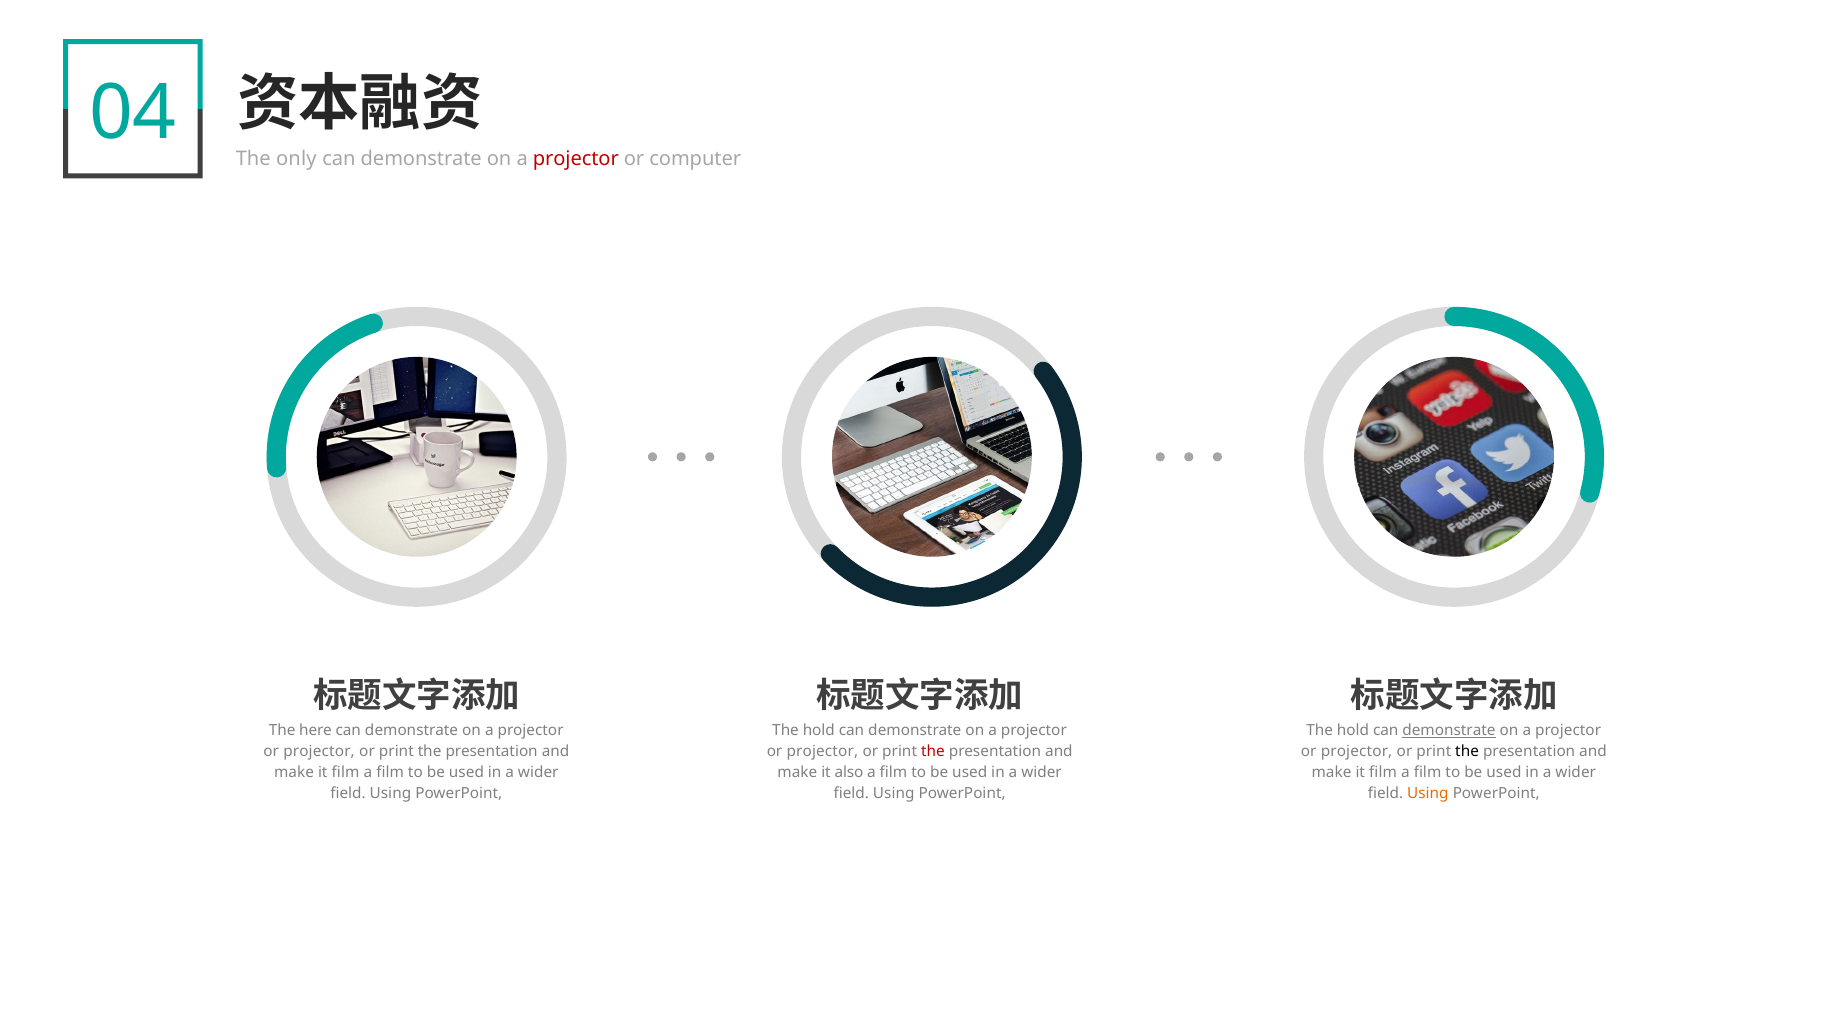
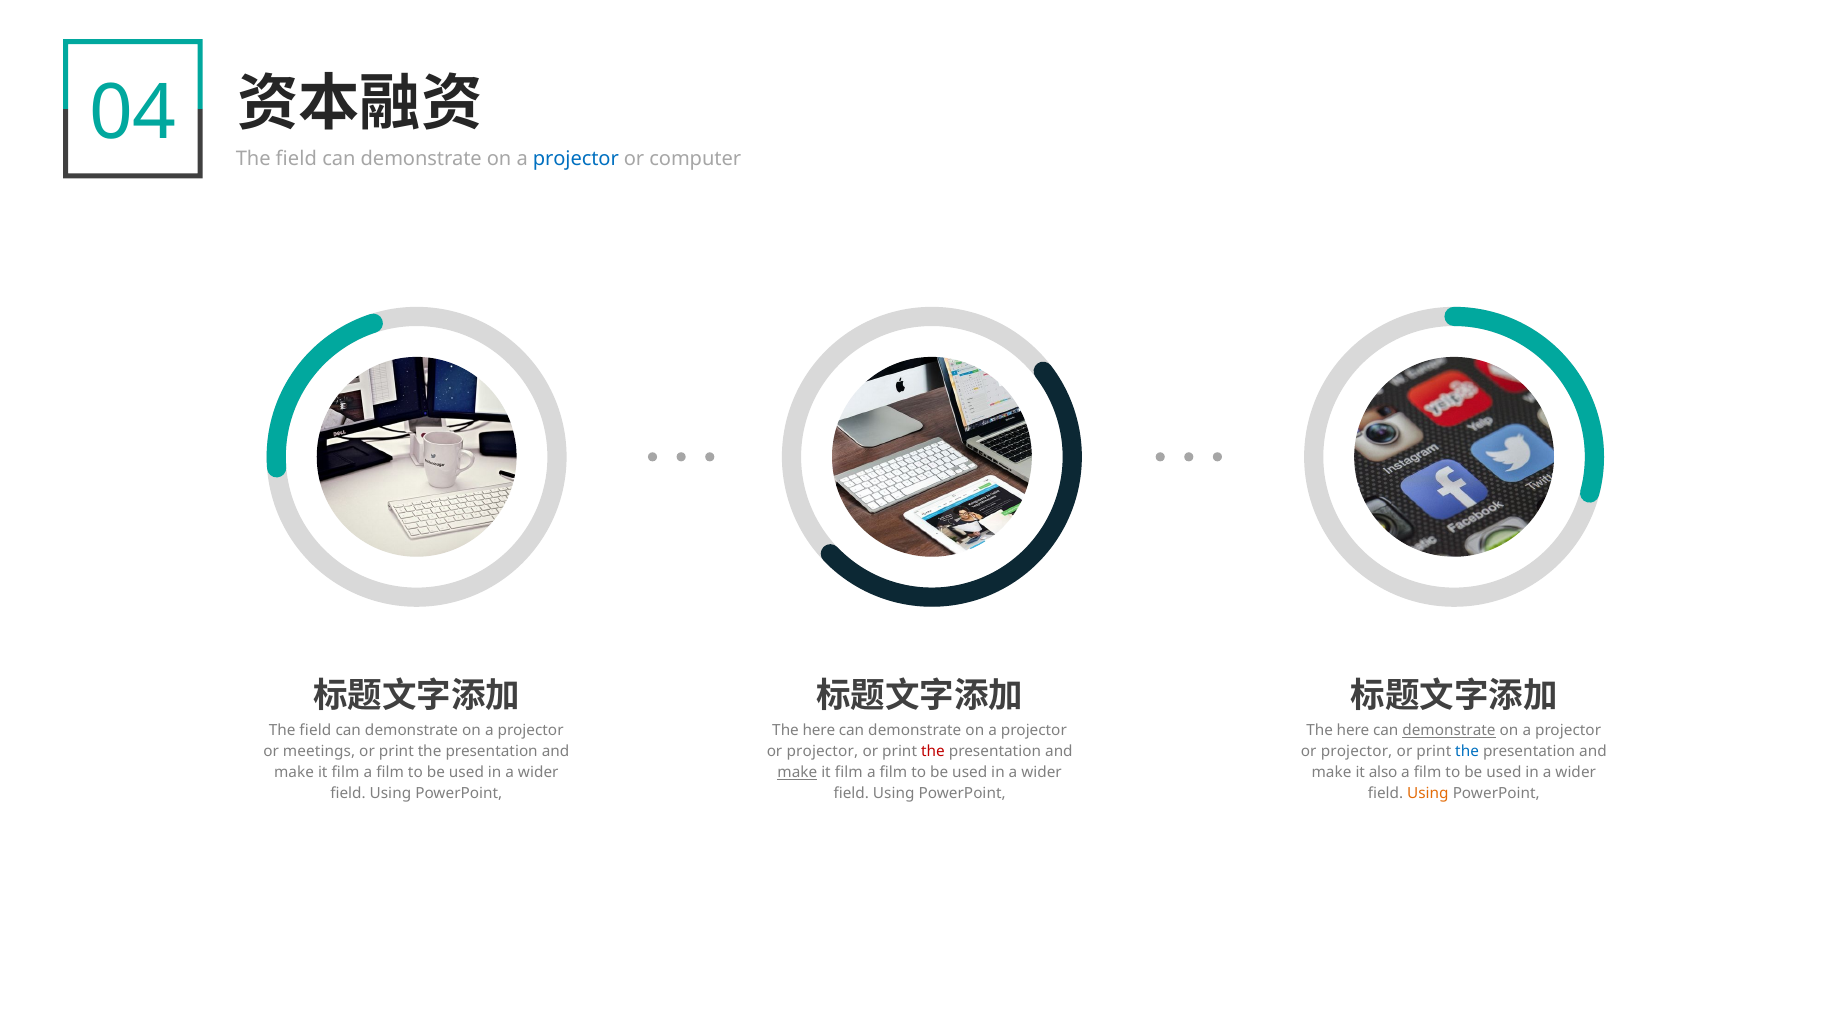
only: only -> field (296, 159)
projector colour: red -> blue (576, 159)
here: here -> field (315, 731)
hold: hold -> here (819, 731)
hold: hold -> here (1353, 731)
projector: projector -> meetings (319, 752)
the colour: black -> blue (1467, 752)
make underline: none -> present (797, 773)
also: also -> film (849, 773)
film: film -> also (1383, 773)
